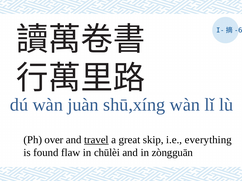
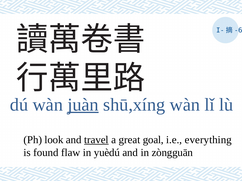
juàn underline: none -> present (83, 105)
over: over -> look (54, 140)
skip: skip -> goal (153, 140)
chūlèi: chūlèi -> yuèdú (107, 153)
